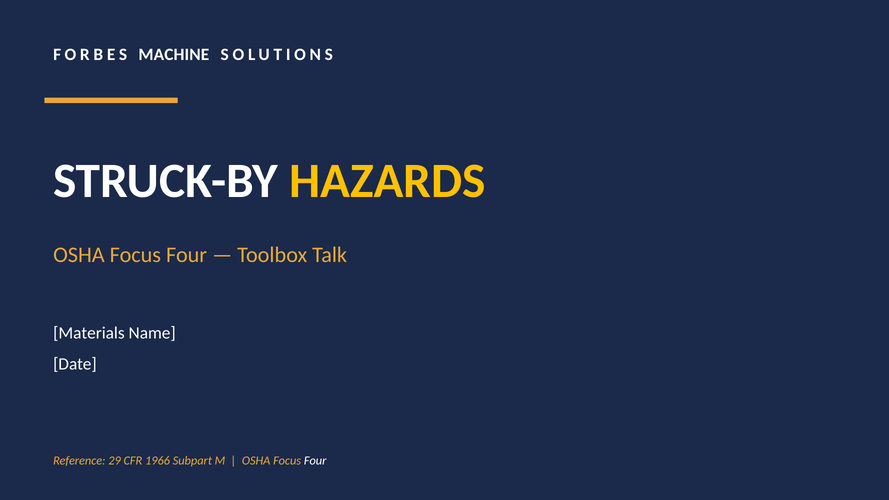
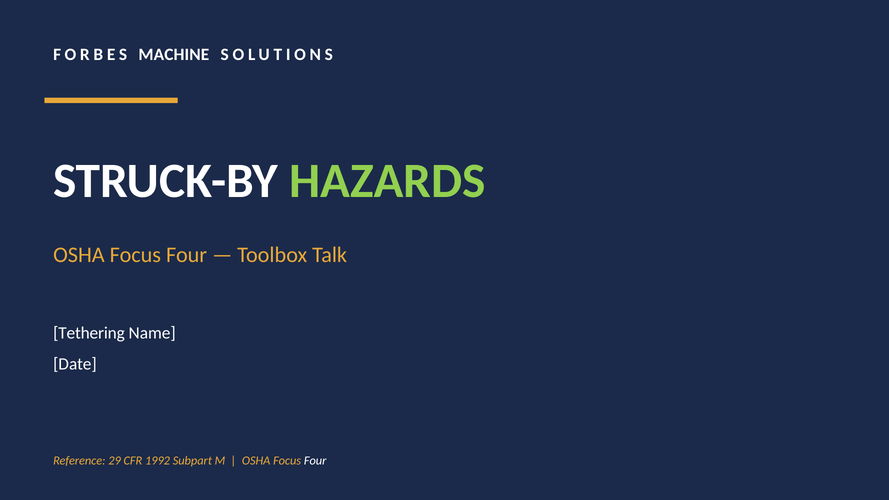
HAZARDS colour: yellow -> light green (387, 181)
Materials: Materials -> Tethering (89, 333)
1966: 1966 -> 1992 (158, 461)
